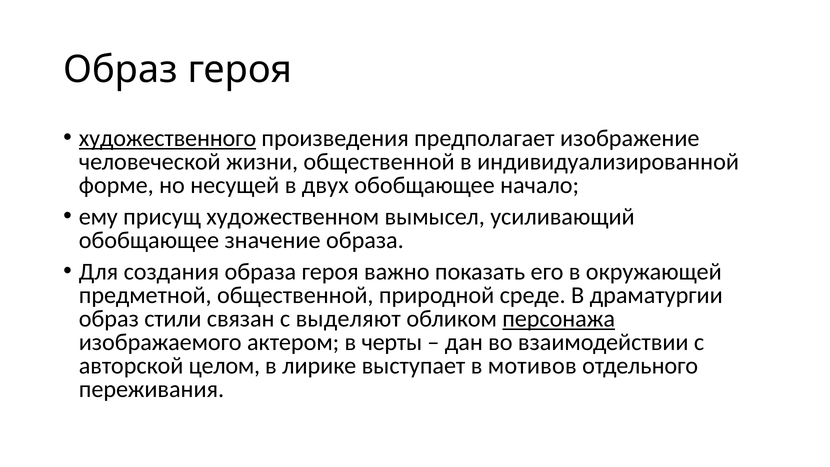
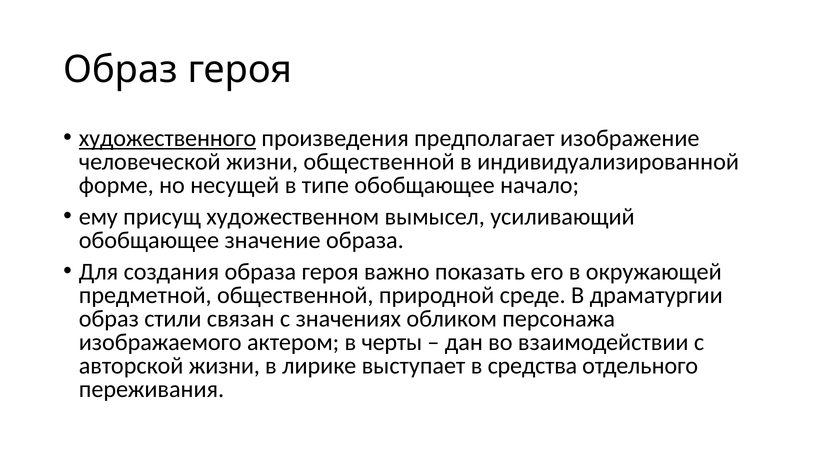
двух: двух -> типе (325, 185)
выделяют: выделяют -> значениях (348, 319)
персонажа underline: present -> none (559, 319)
авторской целом: целом -> жизни (224, 366)
мотивов: мотивов -> средства (532, 366)
